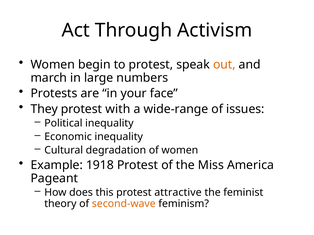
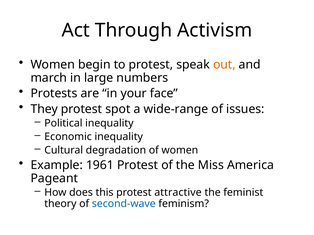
with: with -> spot (118, 109)
1918: 1918 -> 1961 (100, 165)
second-wave colour: orange -> blue (124, 204)
